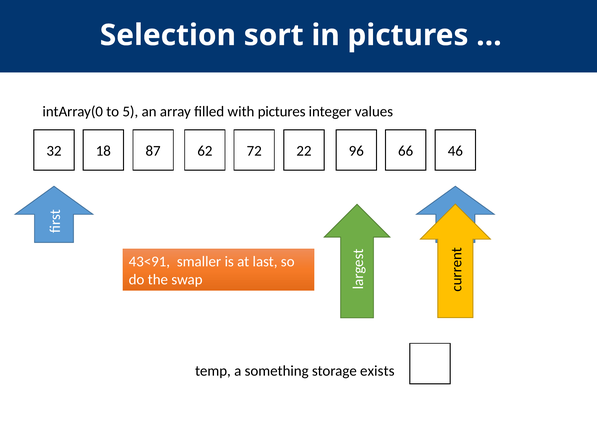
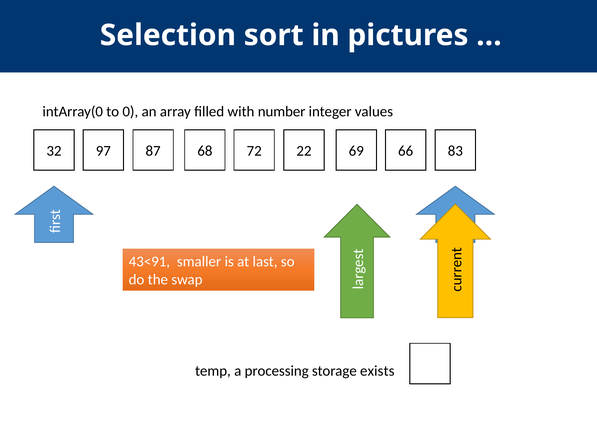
5: 5 -> 0 (130, 111)
with pictures: pictures -> number (282, 111)
18: 18 -> 97 (103, 151)
62: 62 -> 68 (205, 151)
96: 96 -> 69 (356, 151)
46: 46 -> 83 (455, 151)
something: something -> processing (277, 371)
